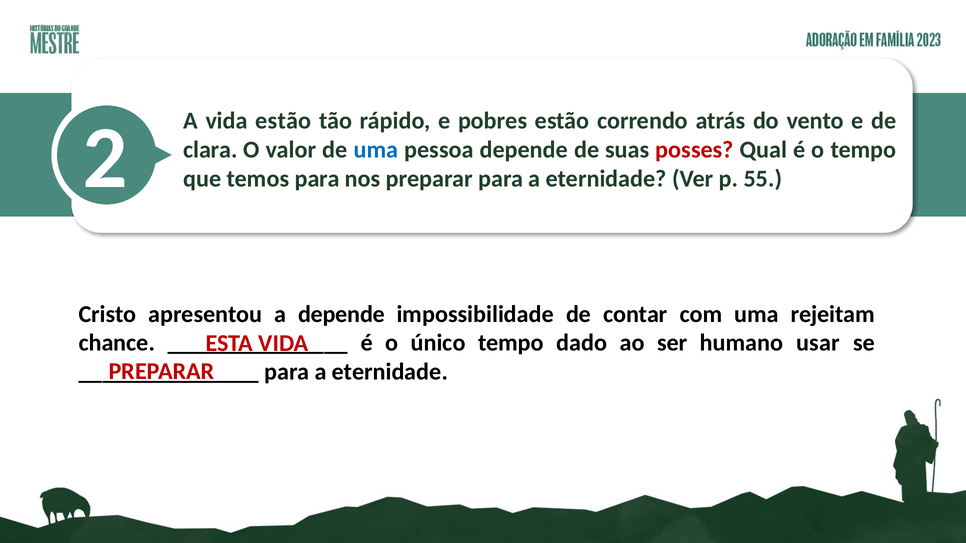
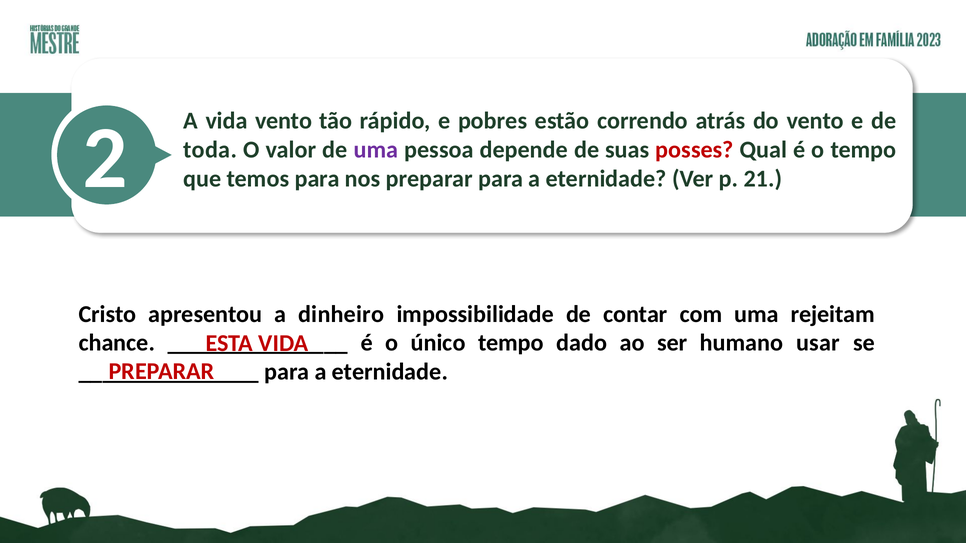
vida estão: estão -> vento (284, 121)
clara: clara -> toda (210, 150)
uma colour: blue -> purple (376, 150)
55: 55 -> 21 (763, 179)
a depende: depende -> dinheiro (341, 314)
